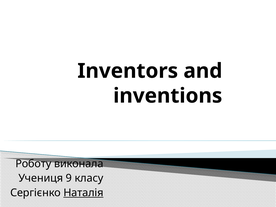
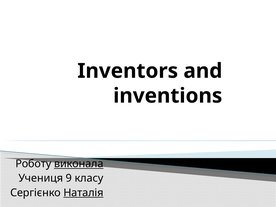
виконала underline: none -> present (79, 164)
